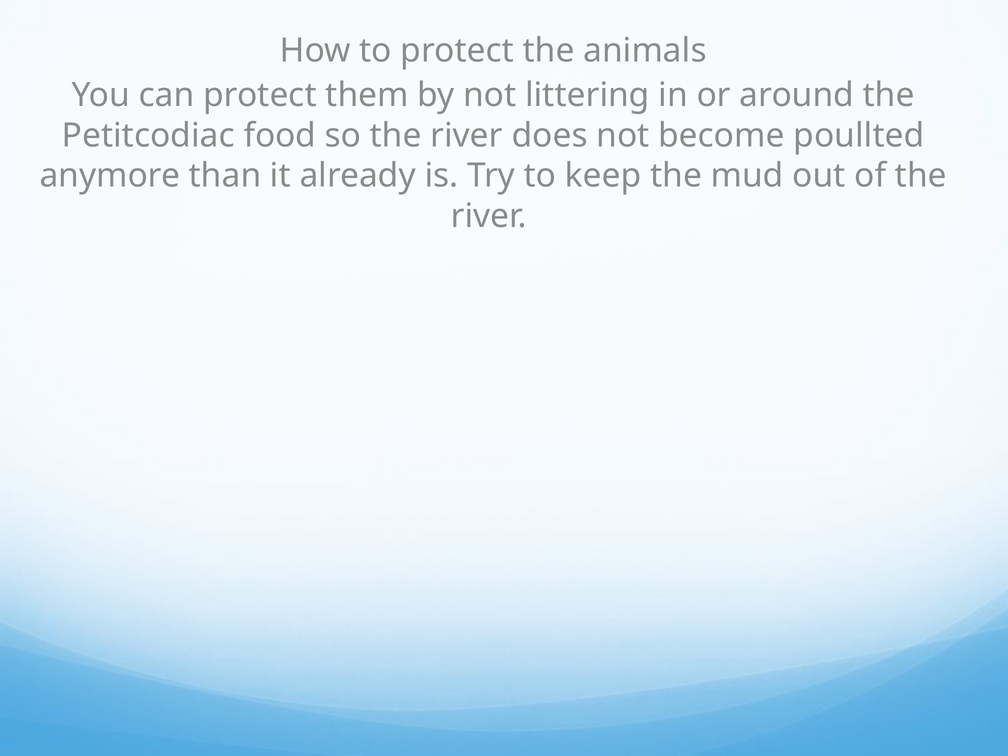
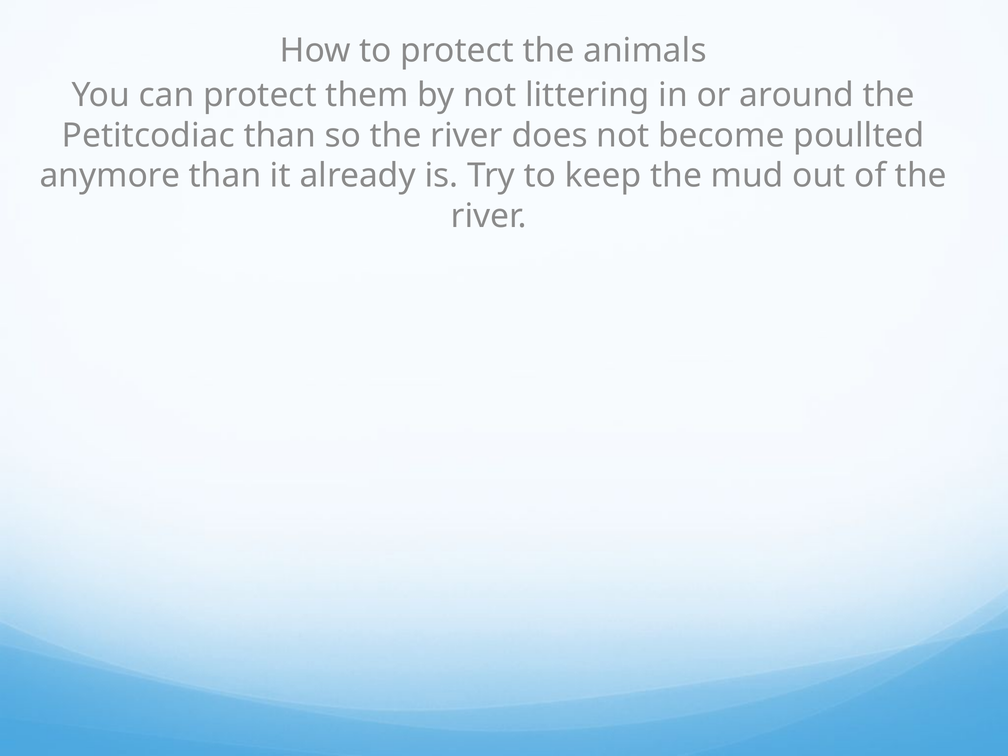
Petitcodiac food: food -> than (280, 136)
